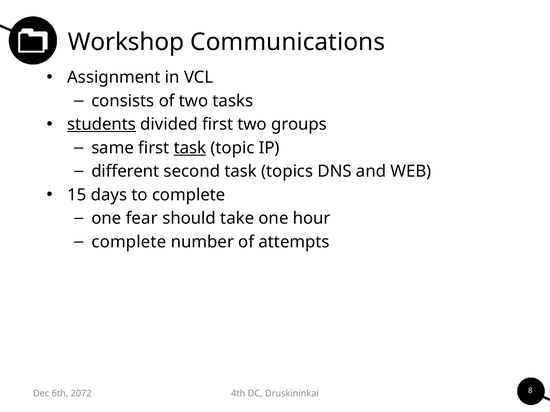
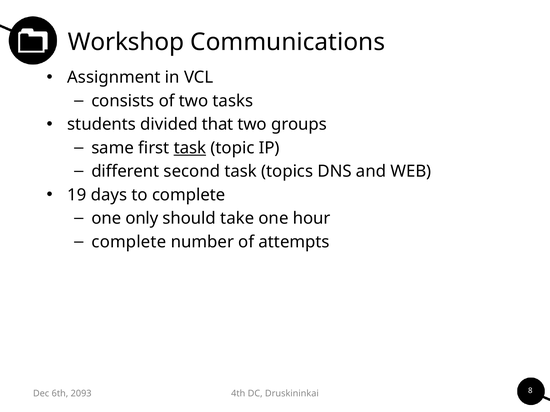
students underline: present -> none (102, 125)
divided first: first -> that (218, 125)
15: 15 -> 19 (77, 195)
fear: fear -> only (142, 219)
2072: 2072 -> 2093 (81, 394)
